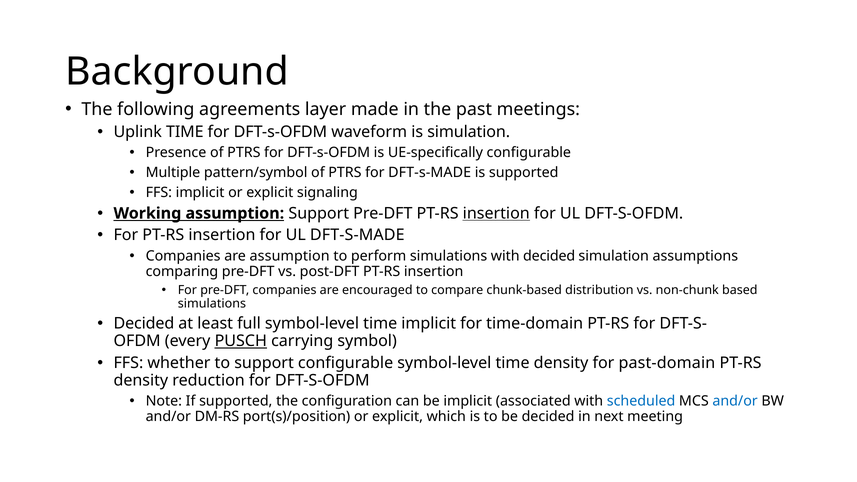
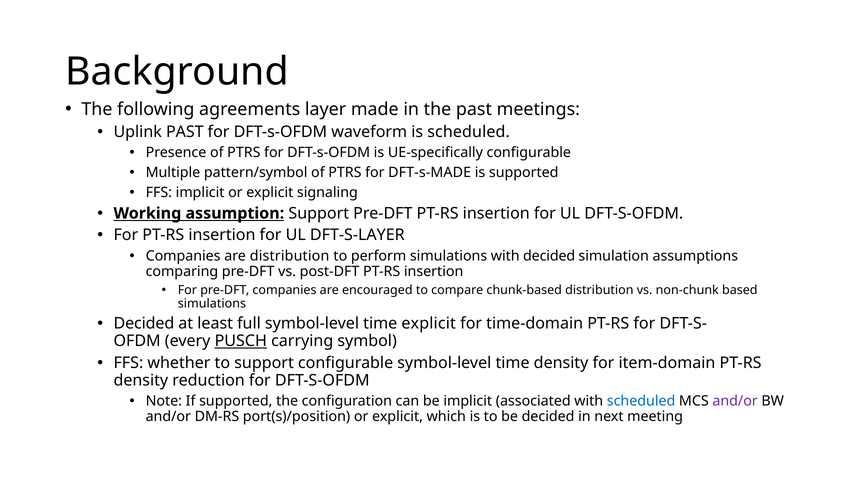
Uplink TIME: TIME -> PAST (185, 132)
is simulation: simulation -> scheduled (469, 132)
insertion underline: present -> none (496, 213)
UL DFT-S-MADE: DFT-S-MADE -> DFT-S-LAYER (357, 235)
are assumption: assumption -> distribution (290, 256)
time implicit: implicit -> explicit (429, 324)
past-domain: past-domain -> item-domain (667, 363)
and/or colour: blue -> purple (735, 401)
